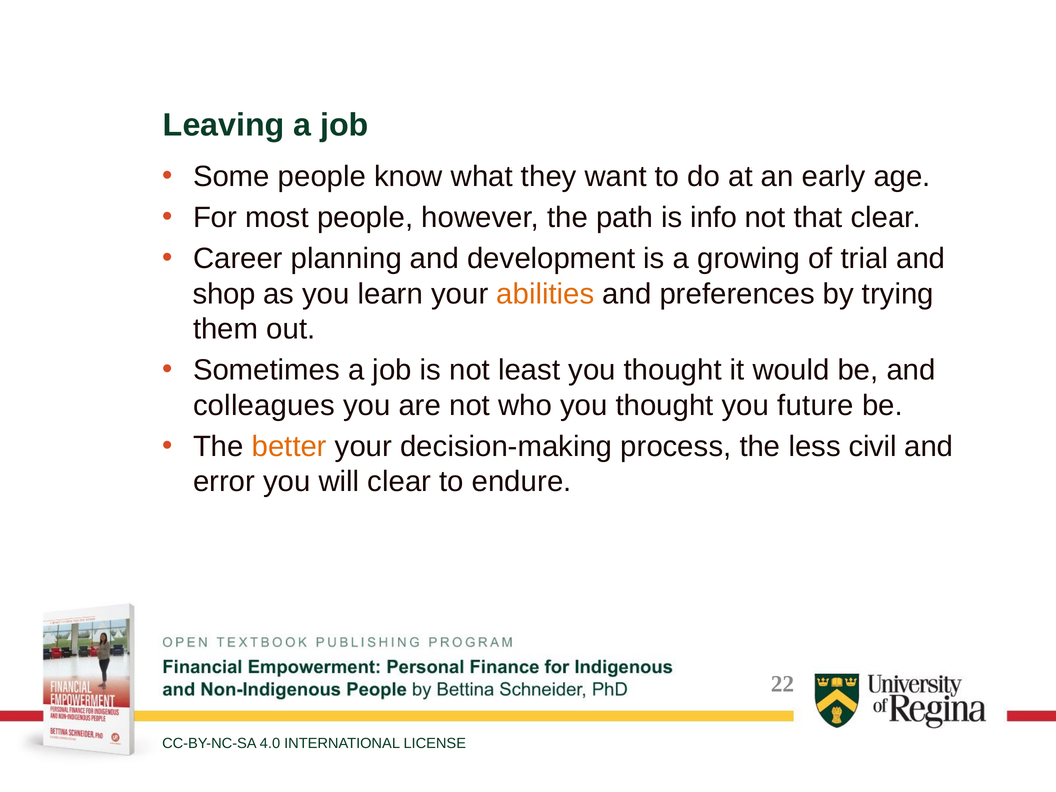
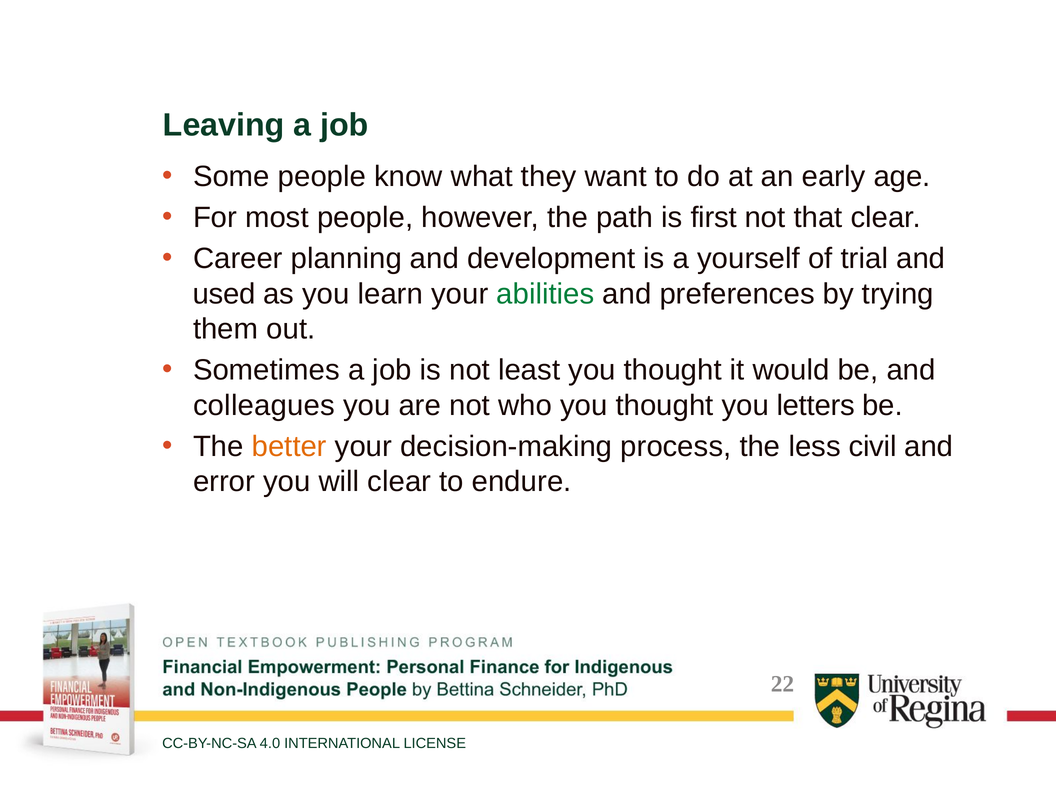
info: info -> first (714, 218)
growing: growing -> yourself (749, 259)
shop: shop -> used (224, 294)
abilities colour: orange -> green (545, 294)
future: future -> letters (816, 405)
